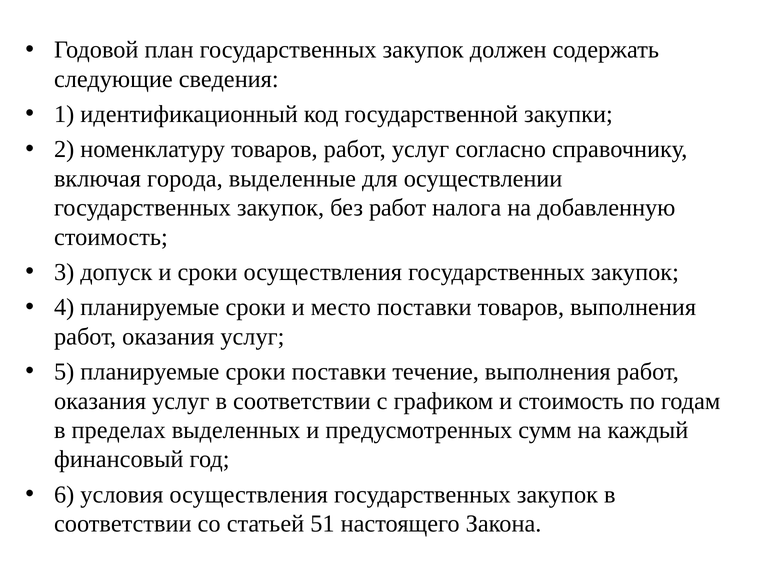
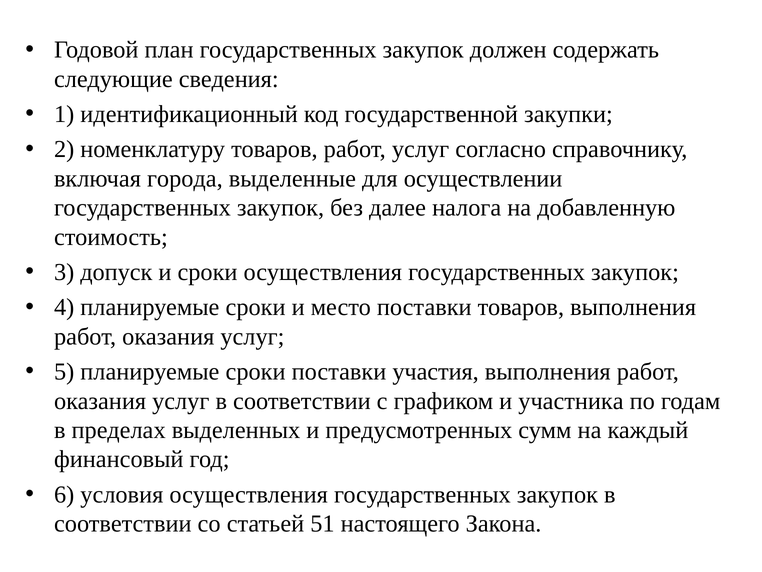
без работ: работ -> далее (397, 208)
течение: течение -> участия (436, 371)
и стоимость: стоимость -> участника (571, 401)
